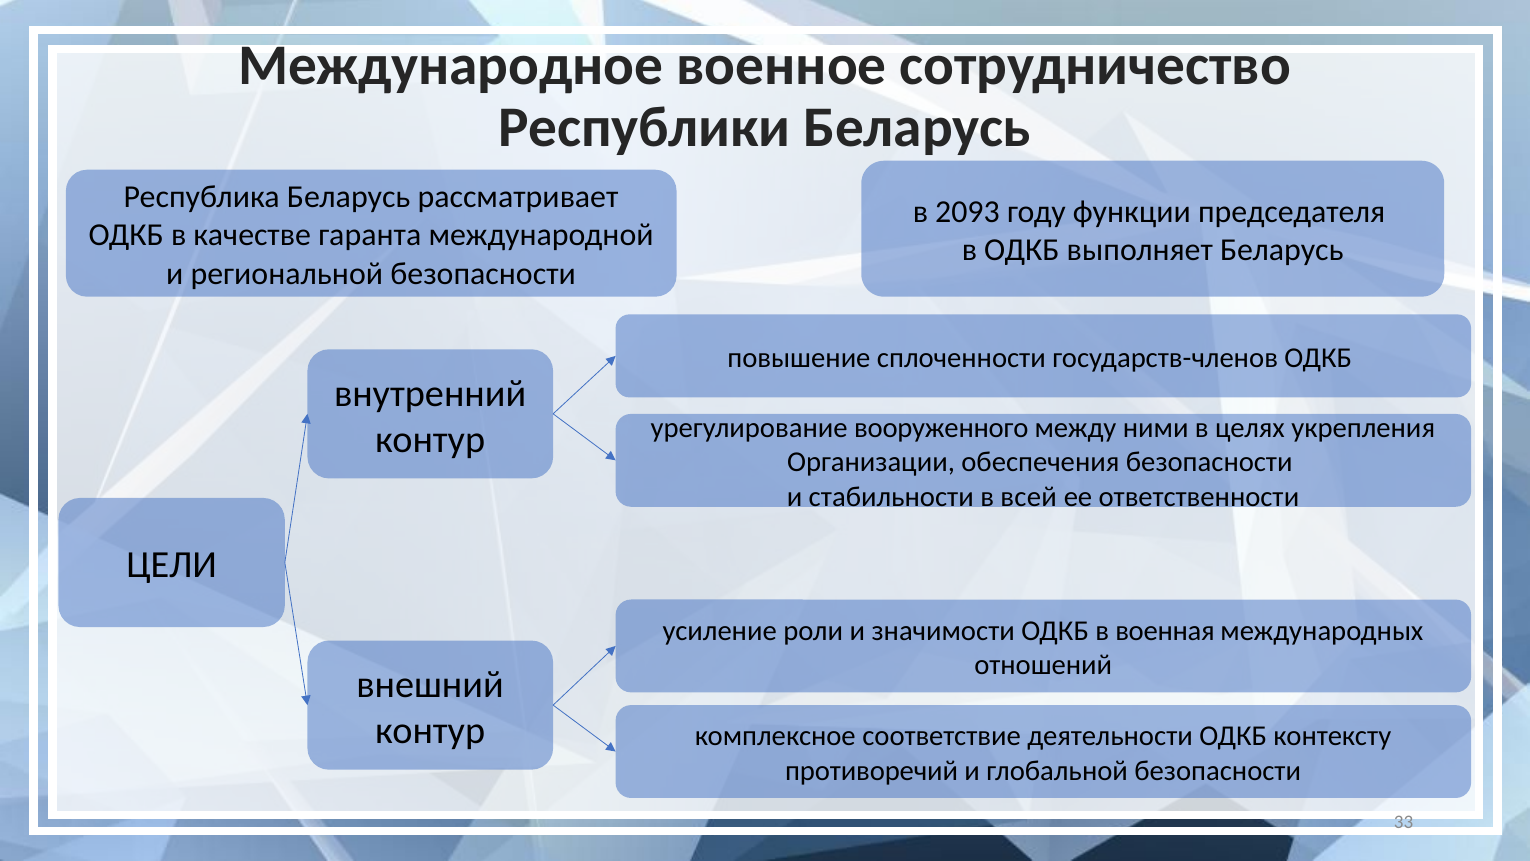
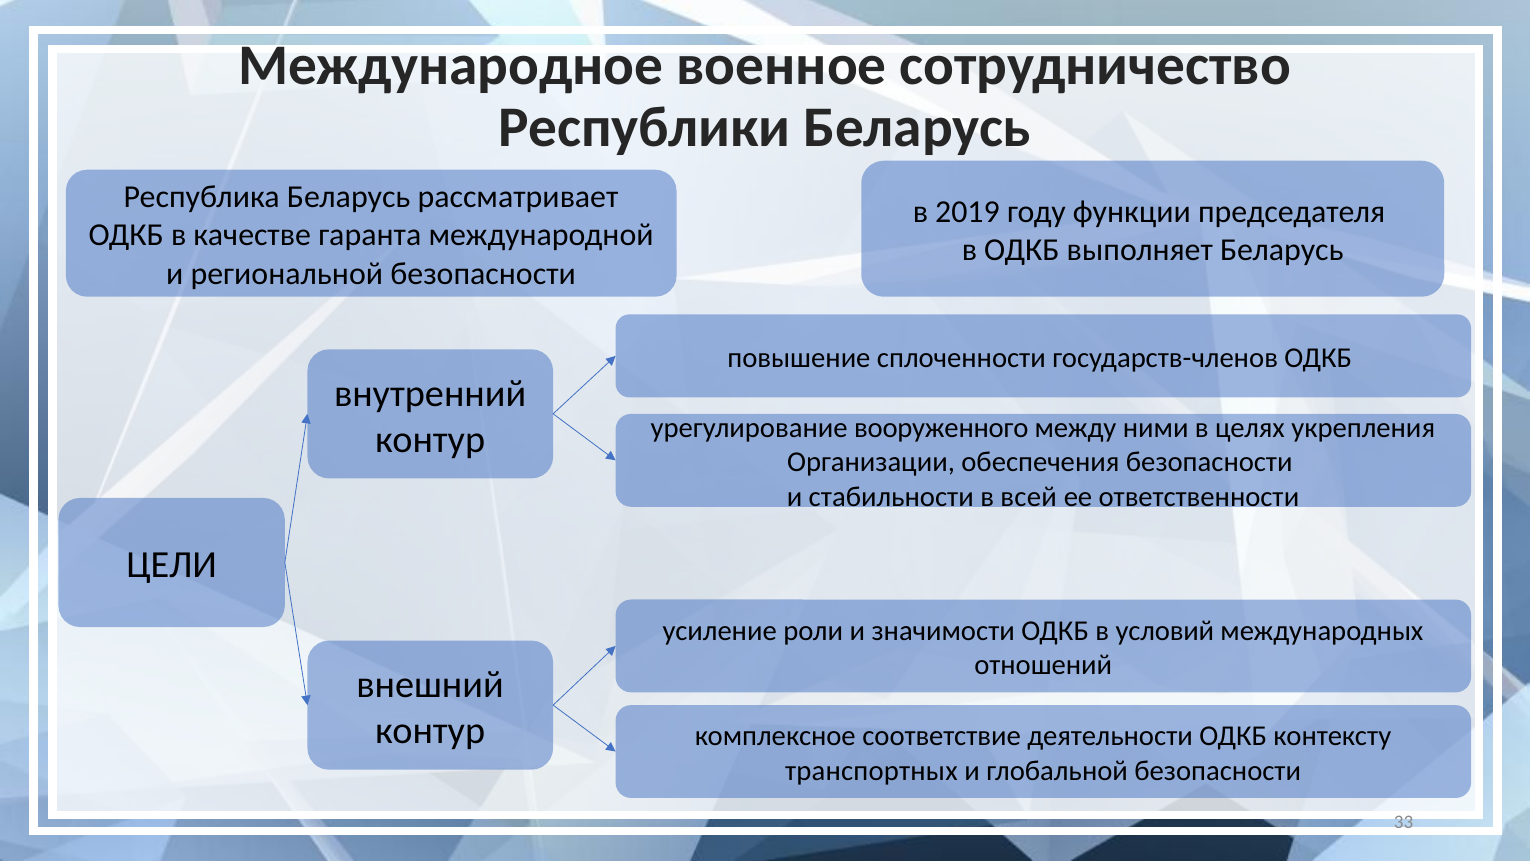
2093: 2093 -> 2019 (967, 212)
военная: военная -> условий (1165, 630)
противоречий: противоречий -> транспортных (871, 770)
